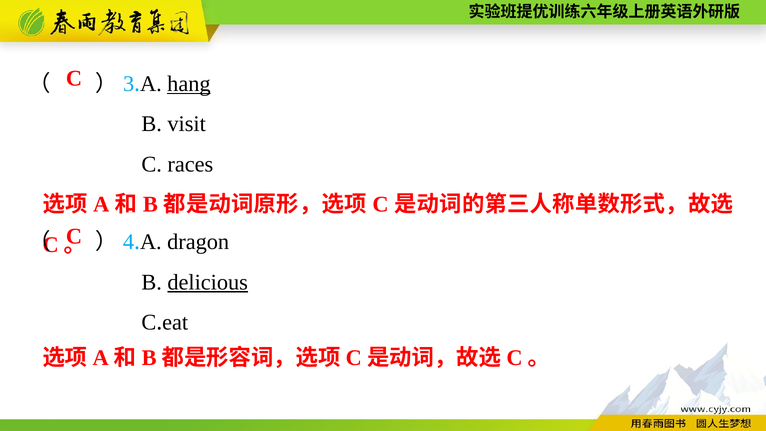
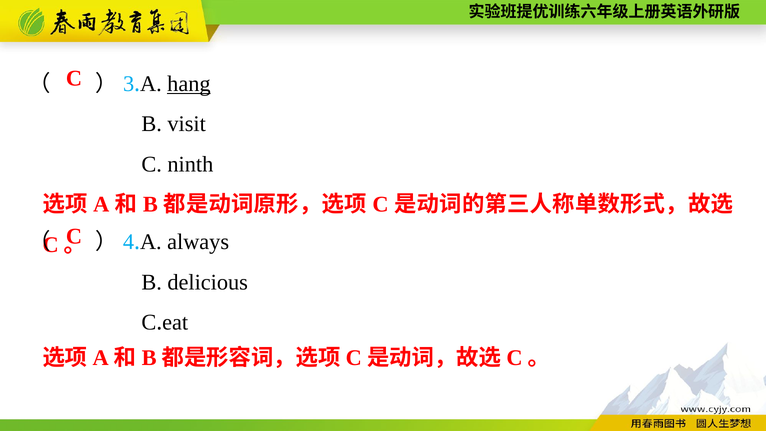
races: races -> ninth (190, 164)
dragon: dragon -> always (198, 242)
delicious underline: present -> none (208, 282)
